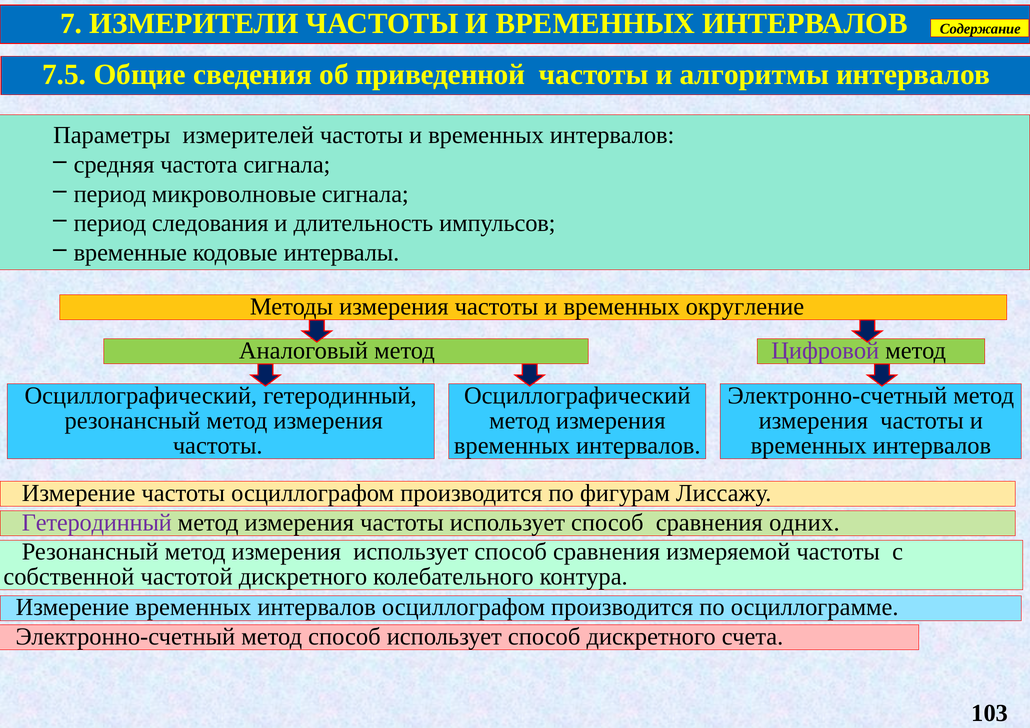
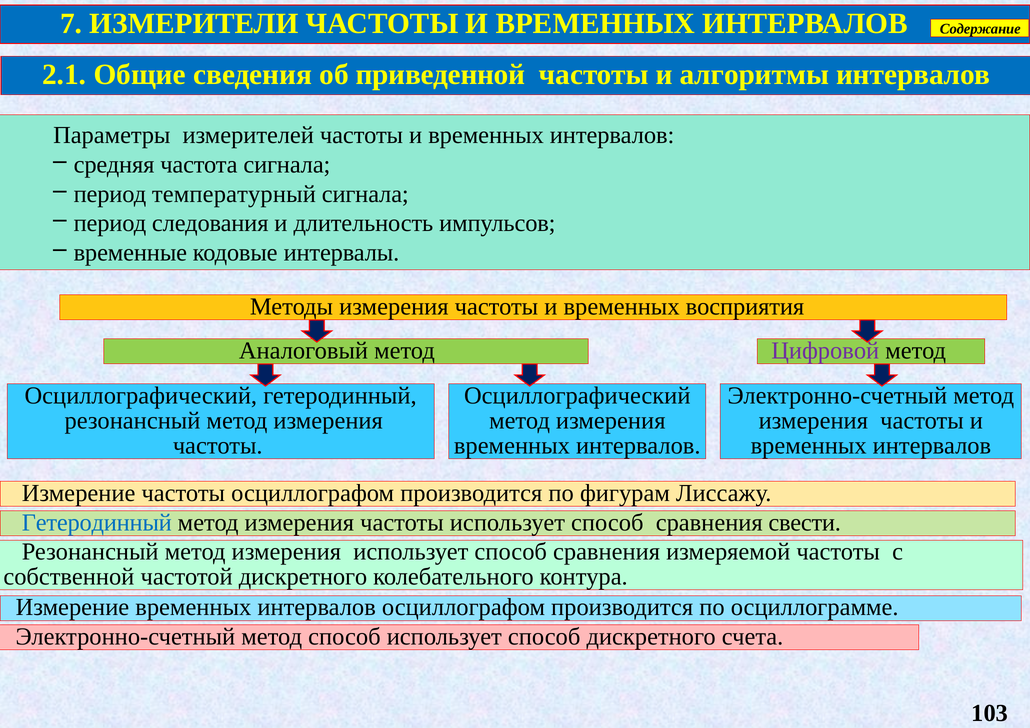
7.5: 7.5 -> 2.1 (64, 75)
микроволновые: микроволновые -> температурный (234, 194)
округление: округление -> восприятия (745, 307)
Гетеродинный colour: purple -> blue (97, 523)
одних: одних -> свести (805, 523)
